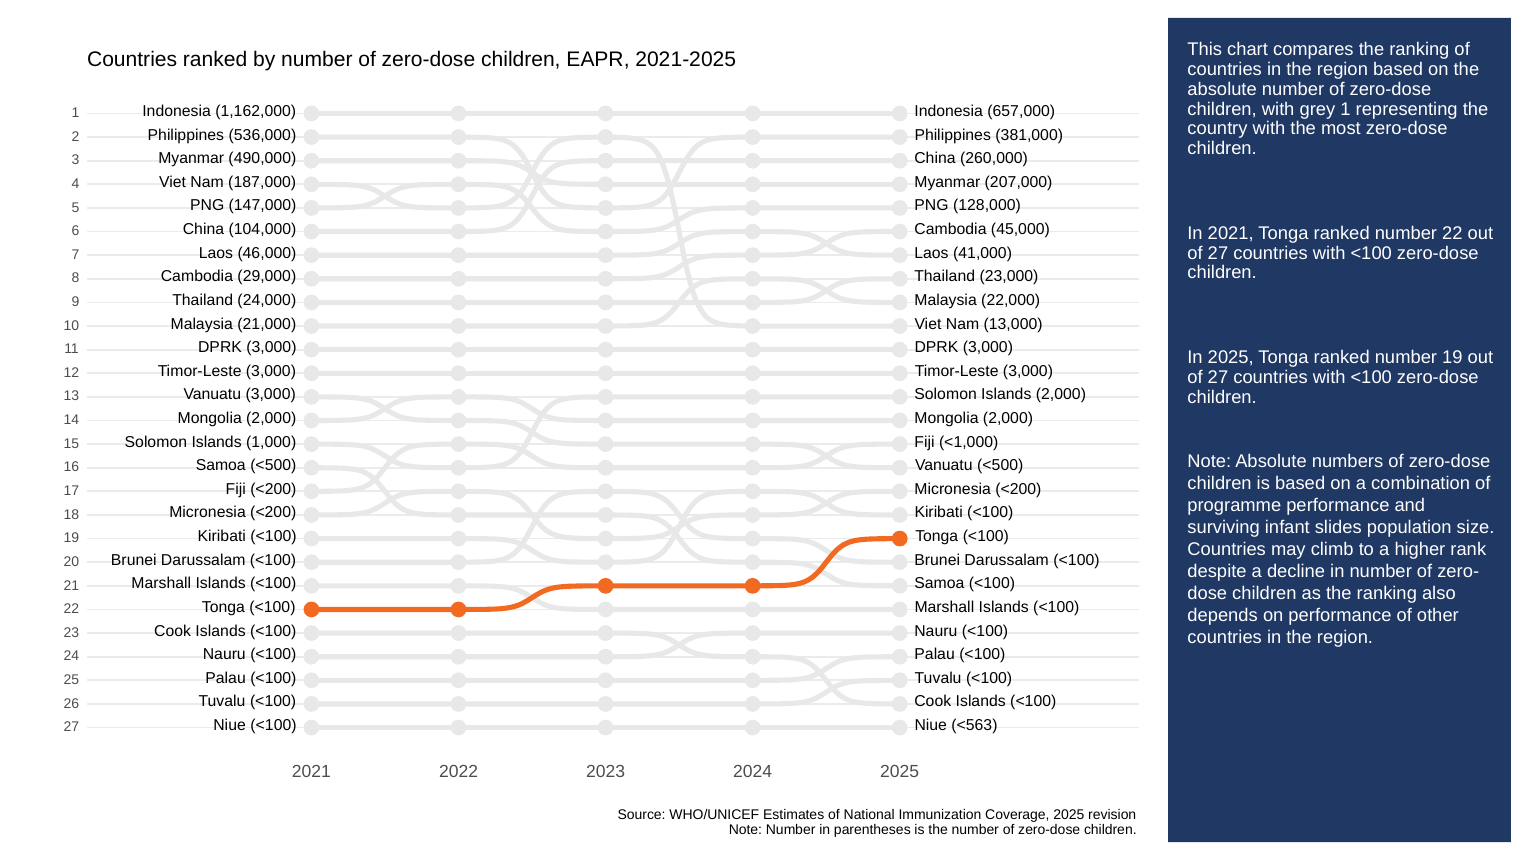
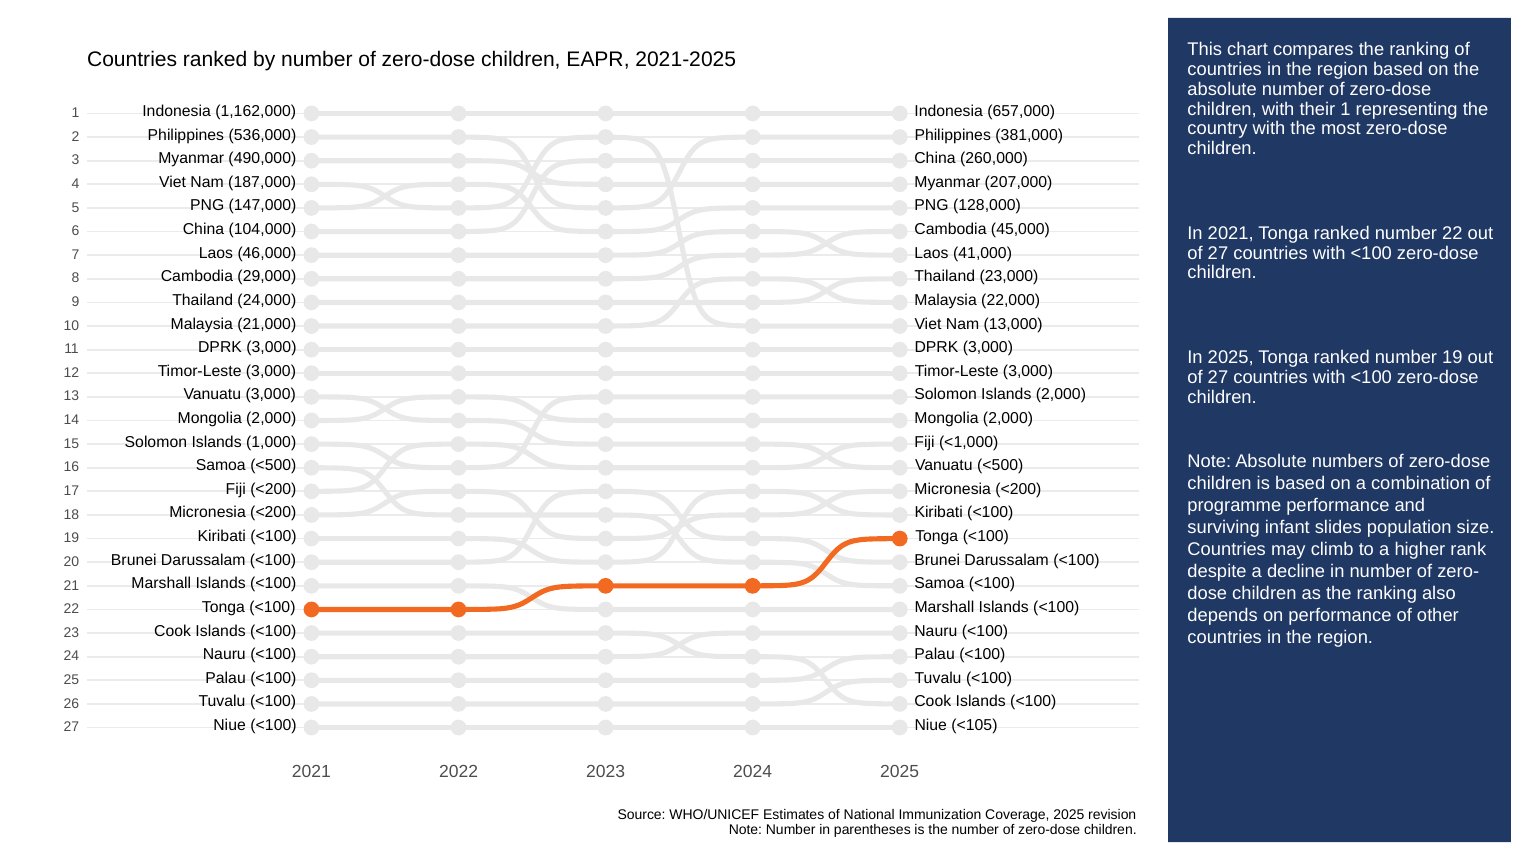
grey: grey -> their (1317, 109)
<563: <563 -> <105 (974, 726)
